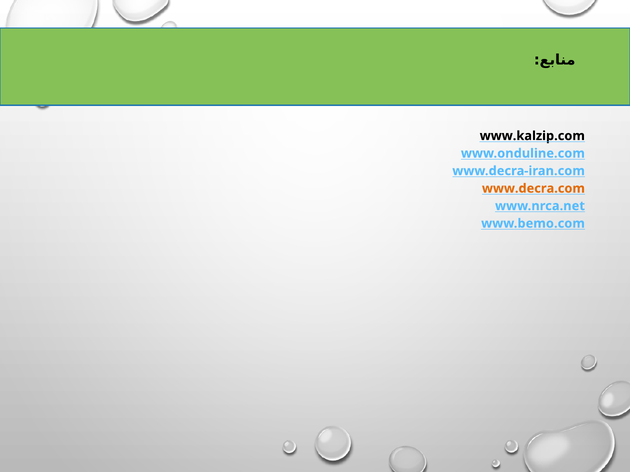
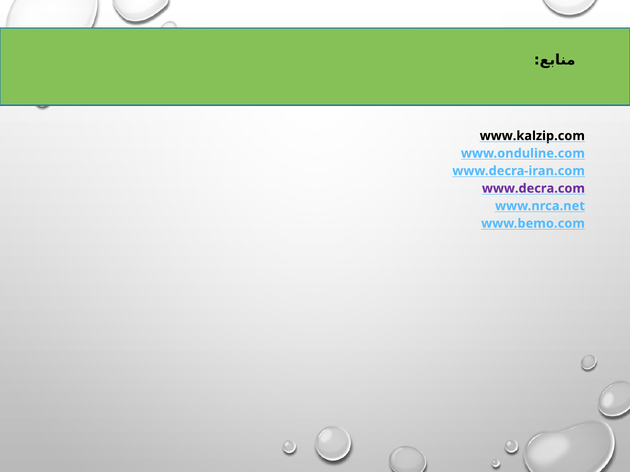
www.decra.com colour: orange -> purple (533, 189)
